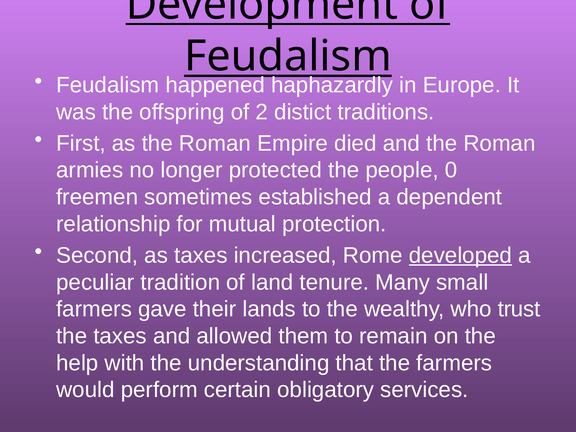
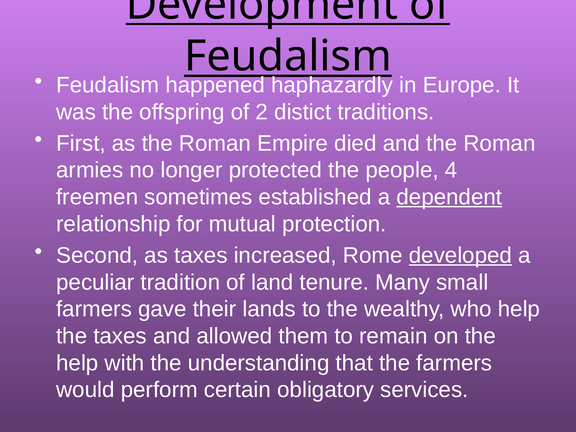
0: 0 -> 4 (451, 170)
dependent underline: none -> present (449, 197)
who trust: trust -> help (519, 309)
